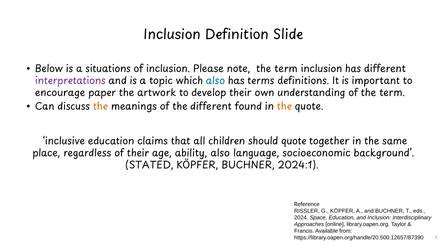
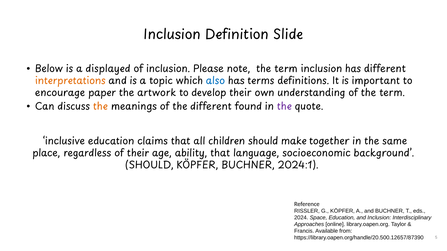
situations: situations -> displayed (108, 69)
interpretations colour: purple -> orange (70, 81)
the colour: orange -> purple (284, 107)
should quote: quote -> make (294, 142)
ability also: also -> that (220, 154)
STATED: STATED -> SHOULD (149, 165)
